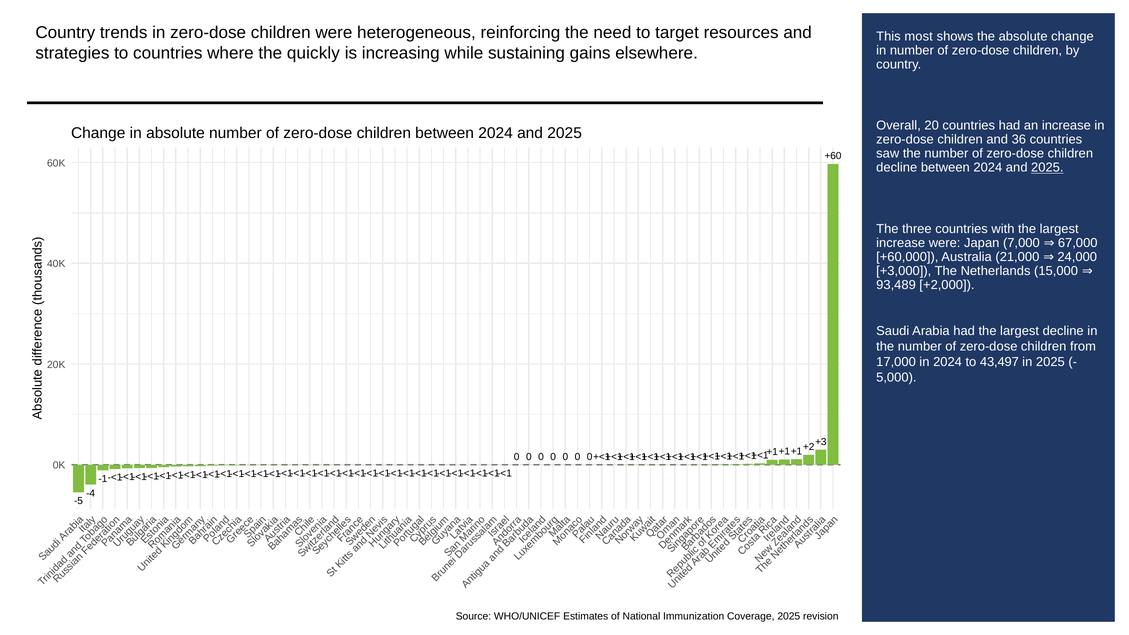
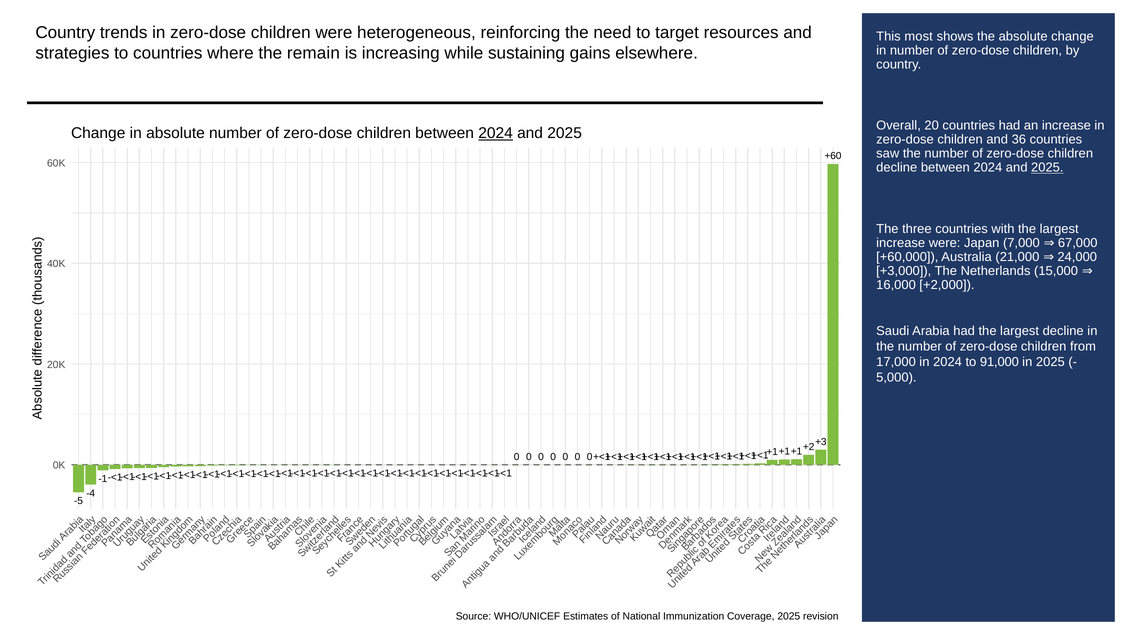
quickly: quickly -> remain (313, 53)
2024 underline: none -> present (496, 133)
93,489: 93,489 -> 16,000 (896, 285)
43,497: 43,497 -> 91,000 (999, 362)
